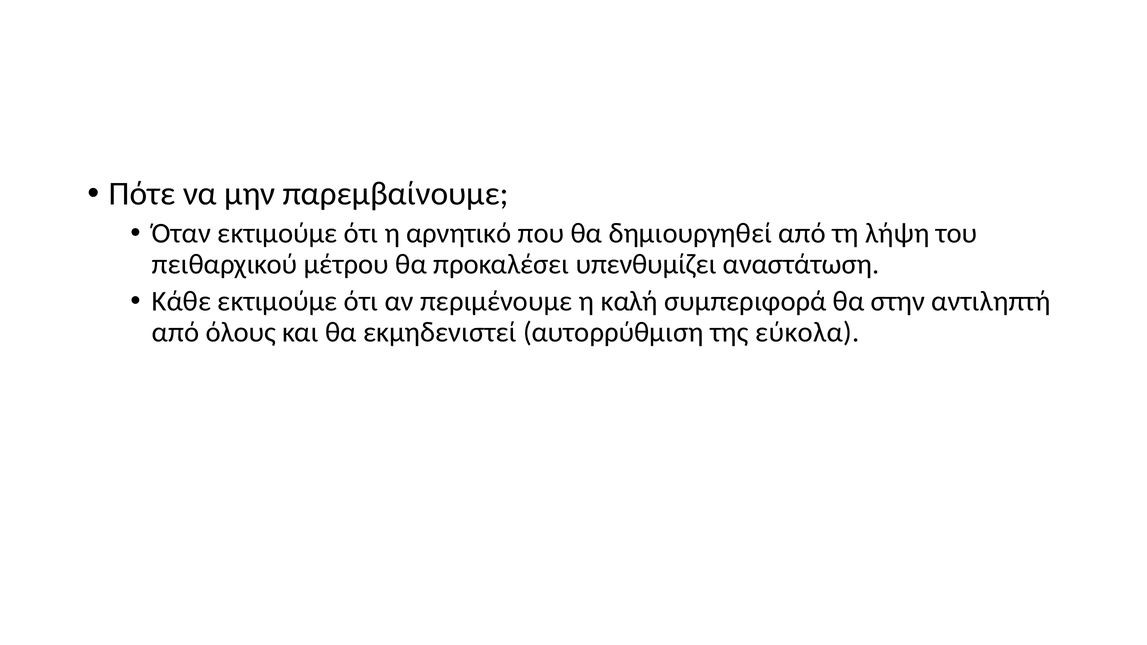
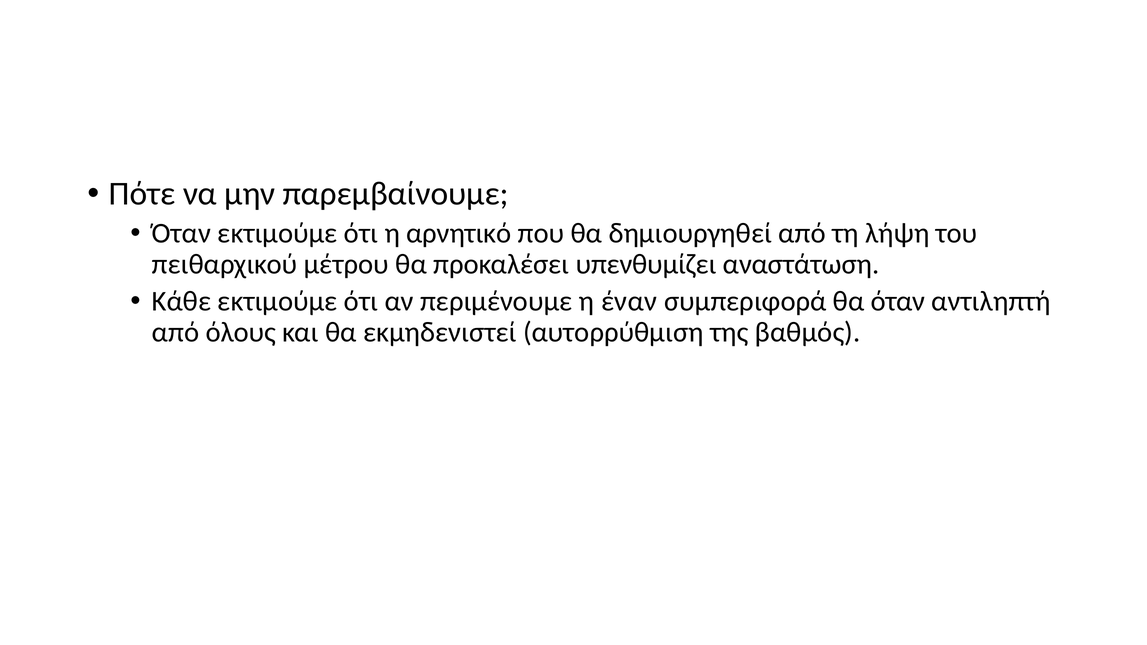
καλή: καλή -> έναν (629, 301)
θα στην: στην -> όταν (898, 301)
εύκολα: εύκολα -> βαθμός (808, 332)
